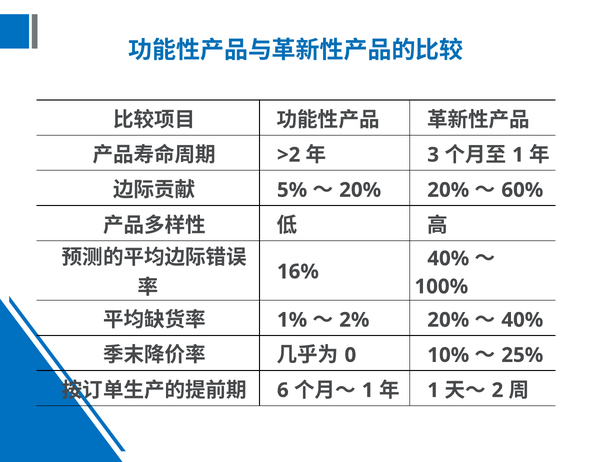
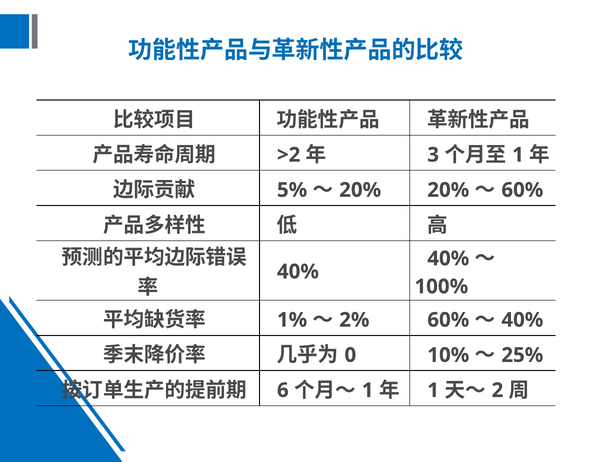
16%: 16% -> 40% (298, 272)
20%: 20% -> 60% (448, 320)
